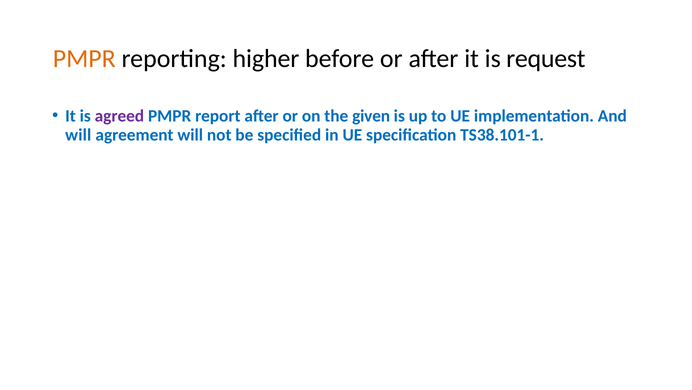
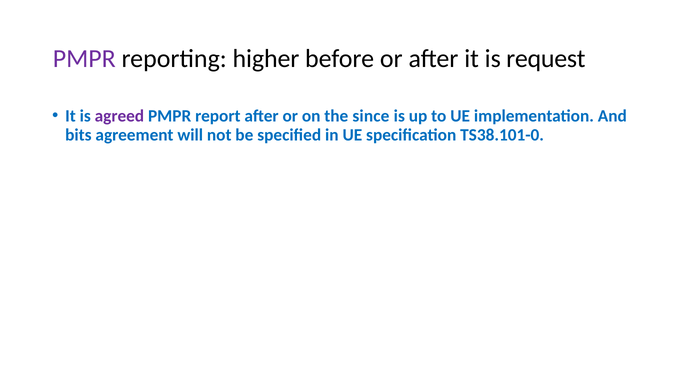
PMPR colour: orange -> purple (84, 58)
given: given -> since (371, 116)
will: will -> bits (78, 135)
TS38.101-1: TS38.101-1 -> TS38.101-0 (502, 135)
